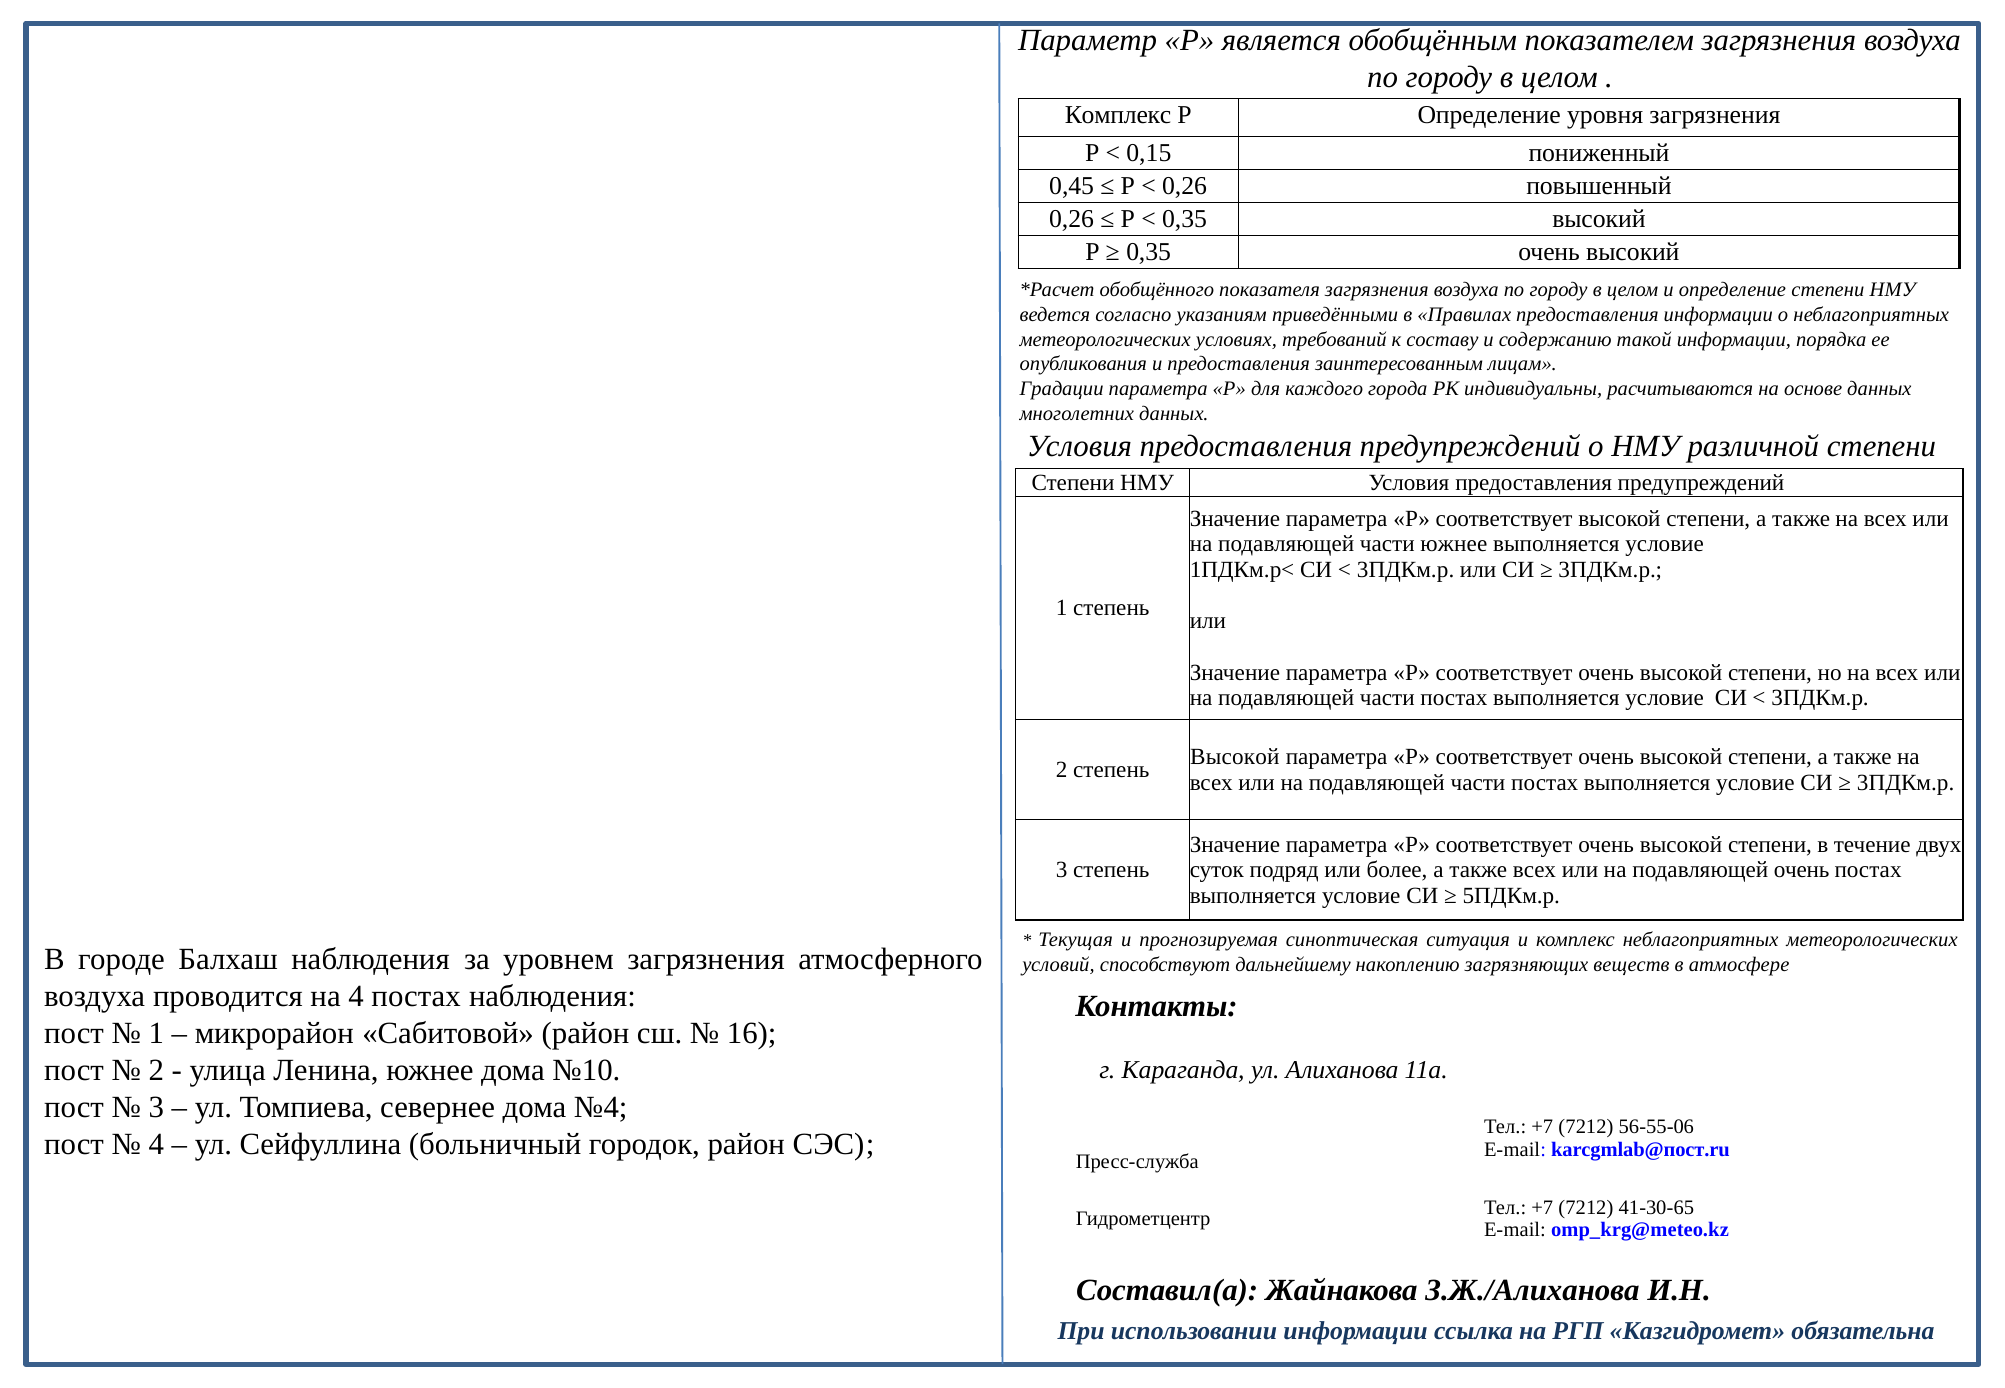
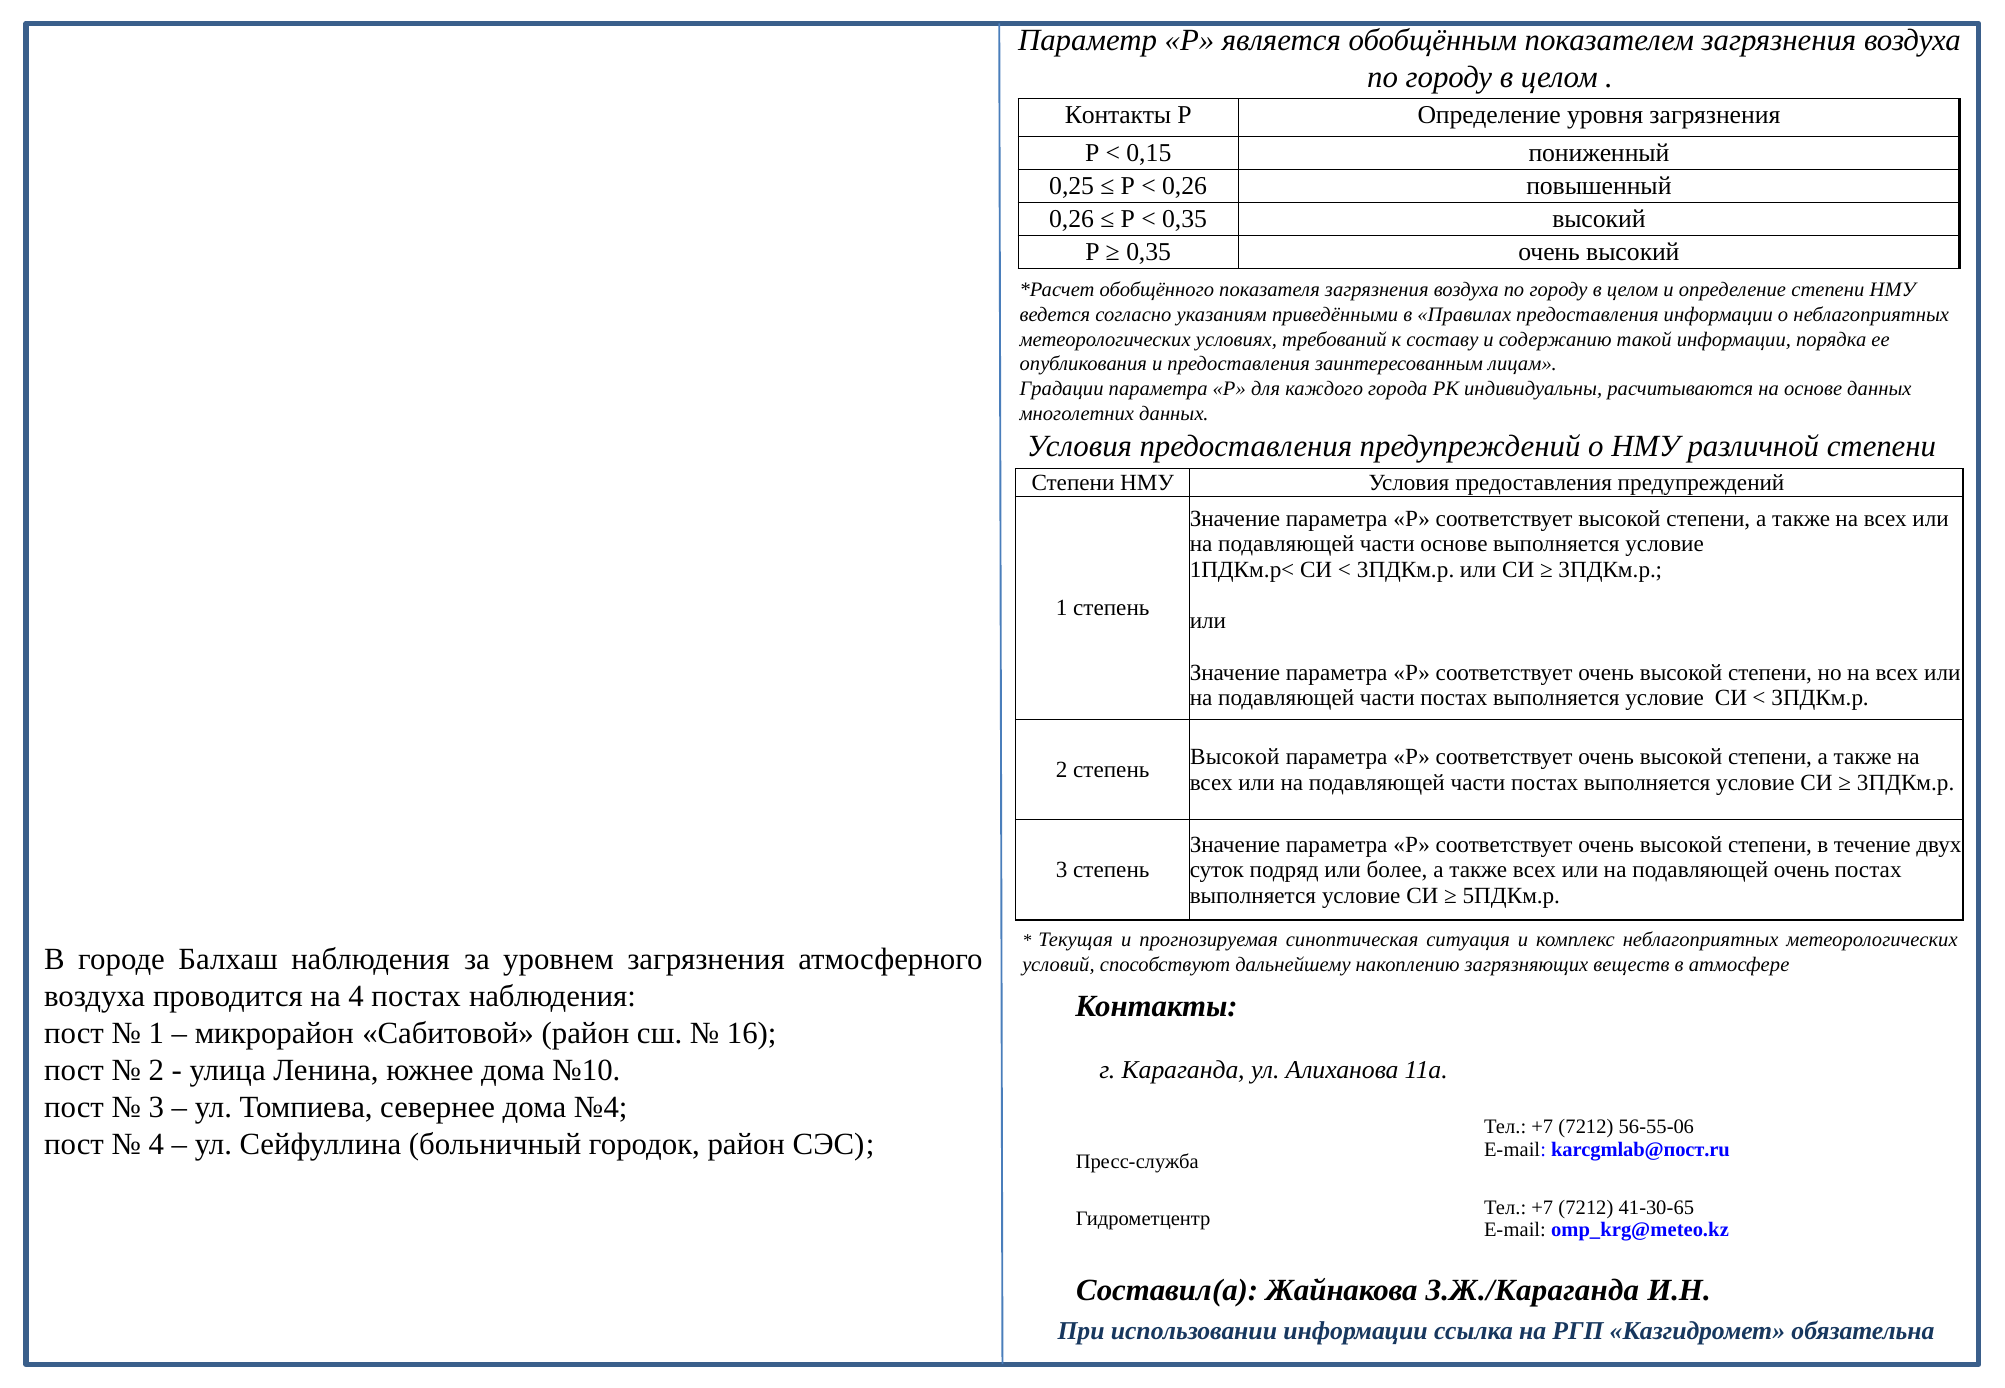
Комплекс: Комплекс -> Контакты (1118, 115)
0,45: 0,45 -> 0,25 (1072, 186)
части южнее: южнее -> основе (1454, 544)
З.Ж./Алиханова: З.Ж./Алиханова -> З.Ж./Караганда (1532, 1291)
